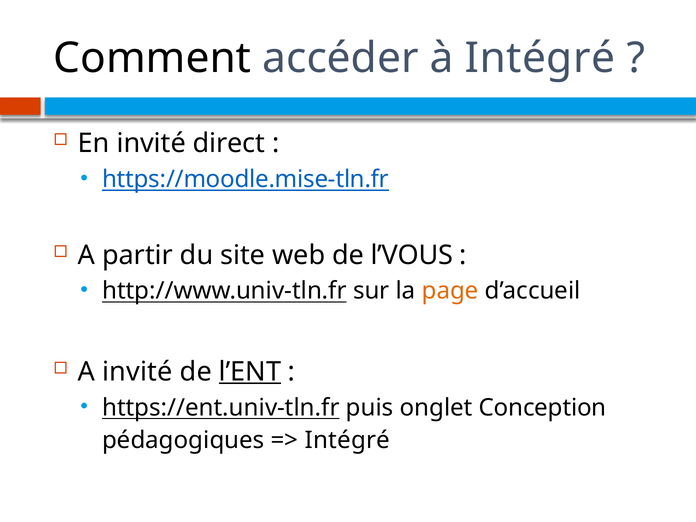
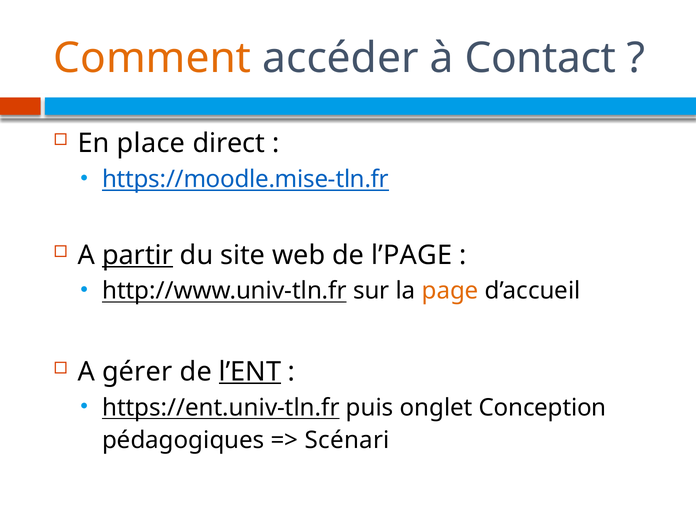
Comment colour: black -> orange (152, 58)
à Intégré: Intégré -> Contact (540, 58)
En invité: invité -> place (151, 143)
partir underline: none -> present (137, 255)
l’VOUS: l’VOUS -> l’PAGE (412, 255)
A invité: invité -> gérer (137, 372)
Intégré: Intégré -> Scénari (347, 440)
